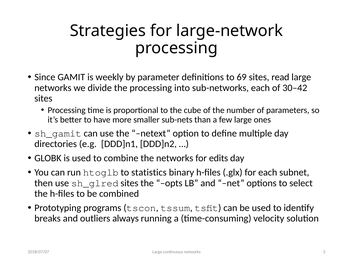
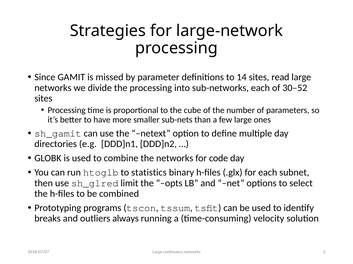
weekly: weekly -> missed (110, 77)
69: 69 -> 14 (242, 77)
30–42: 30–42 -> 30–52 (295, 88)
edits: edits -> code (219, 159)
sh_glred sites: sites -> limit (129, 184)
